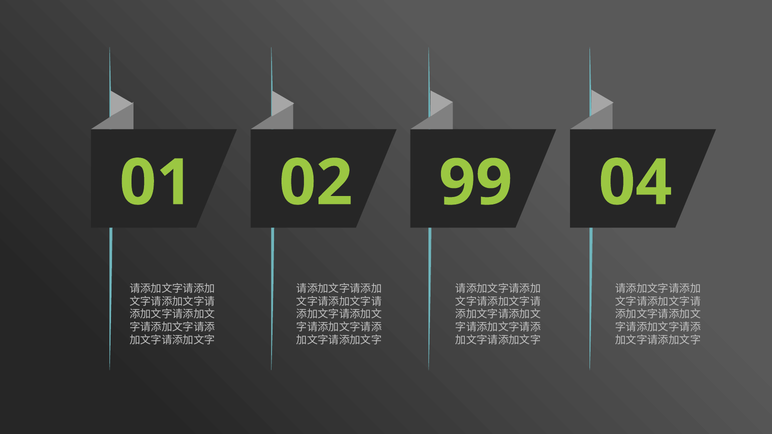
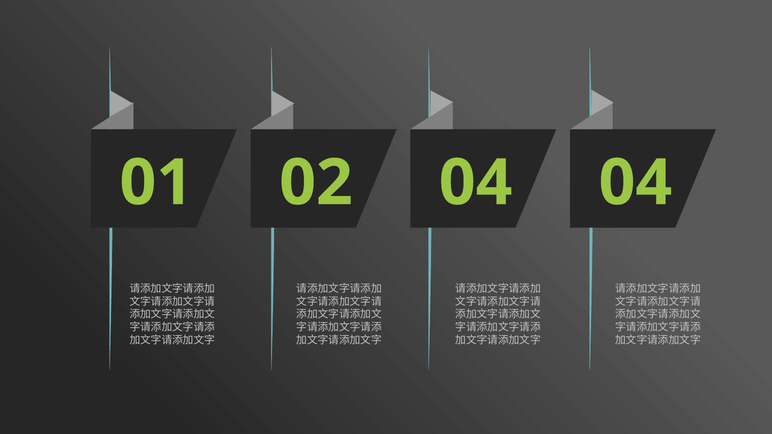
02 99: 99 -> 04 (476, 183)
